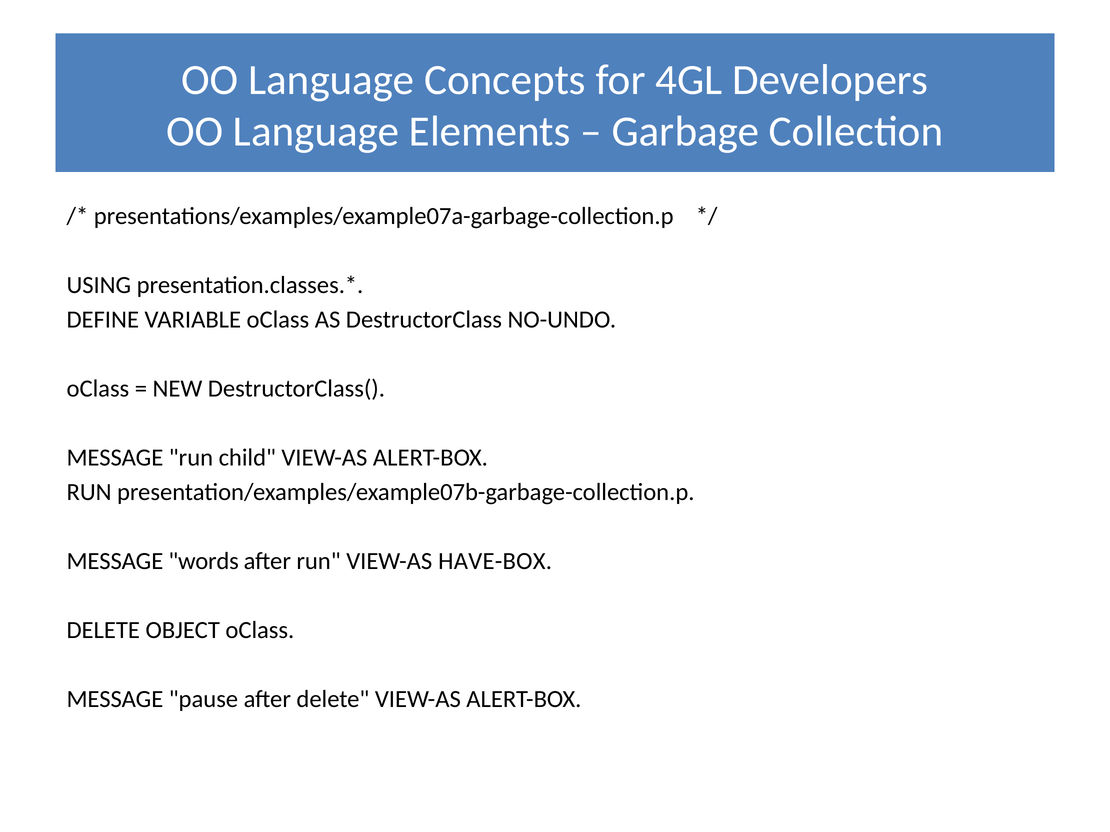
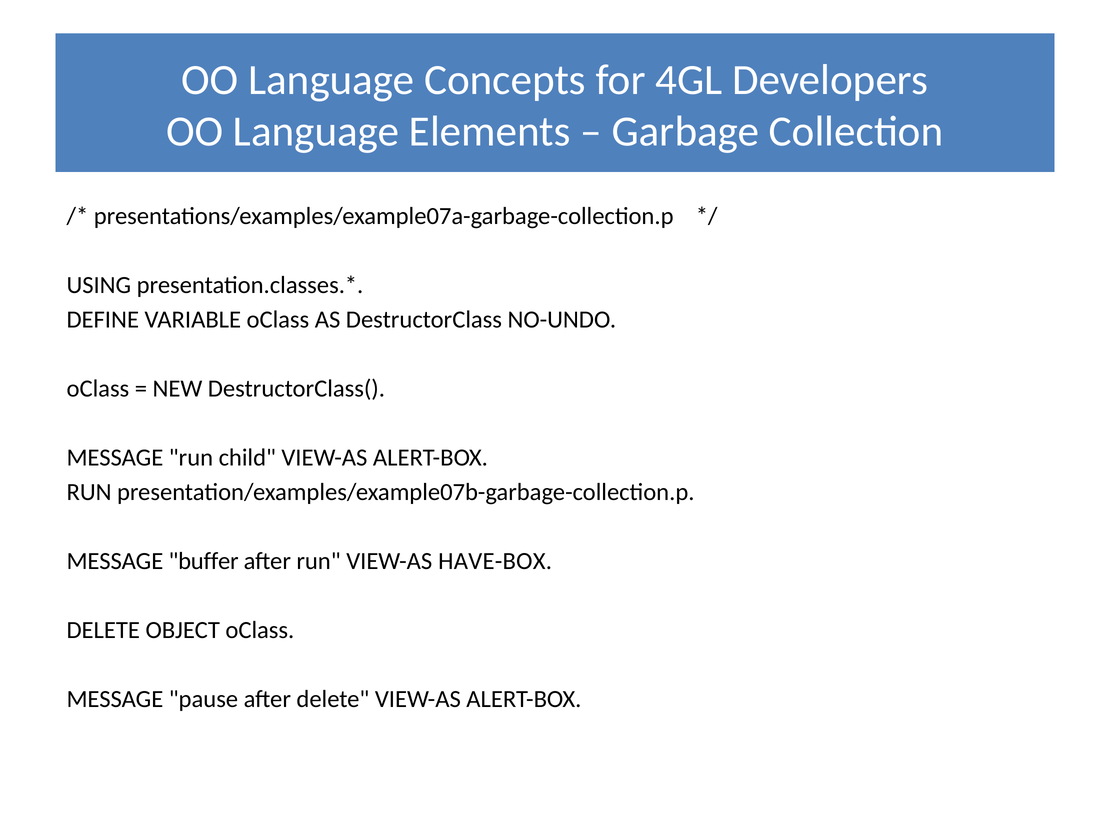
words: words -> buffer (204, 562)
